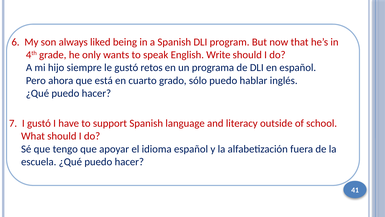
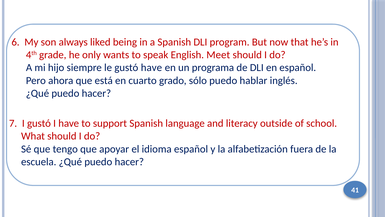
Write: Write -> Meet (218, 55)
gustó retos: retos -> have (151, 68)
